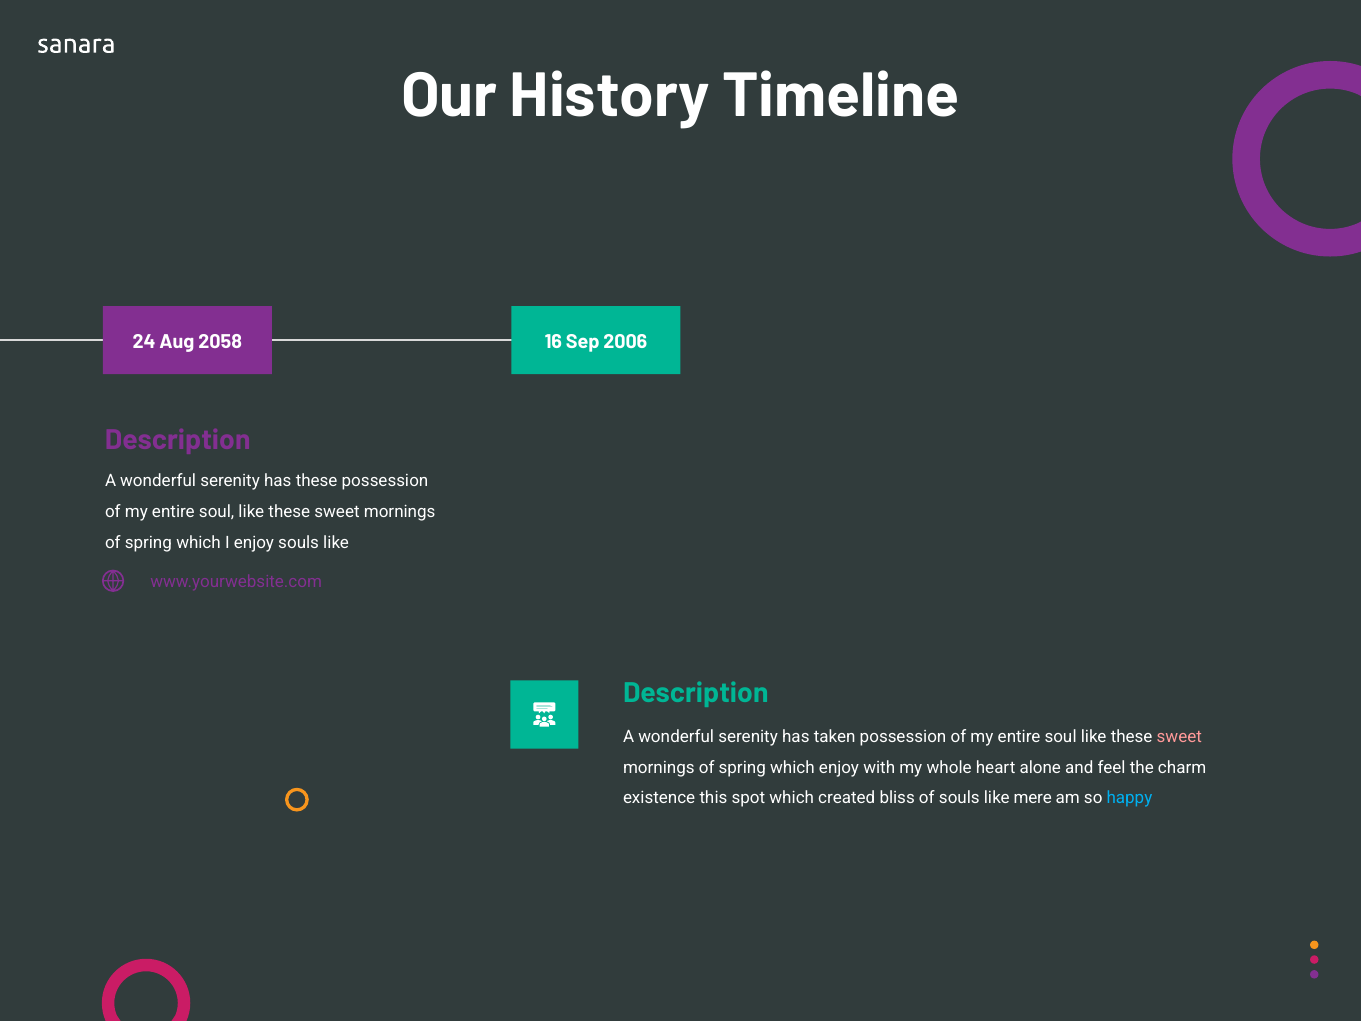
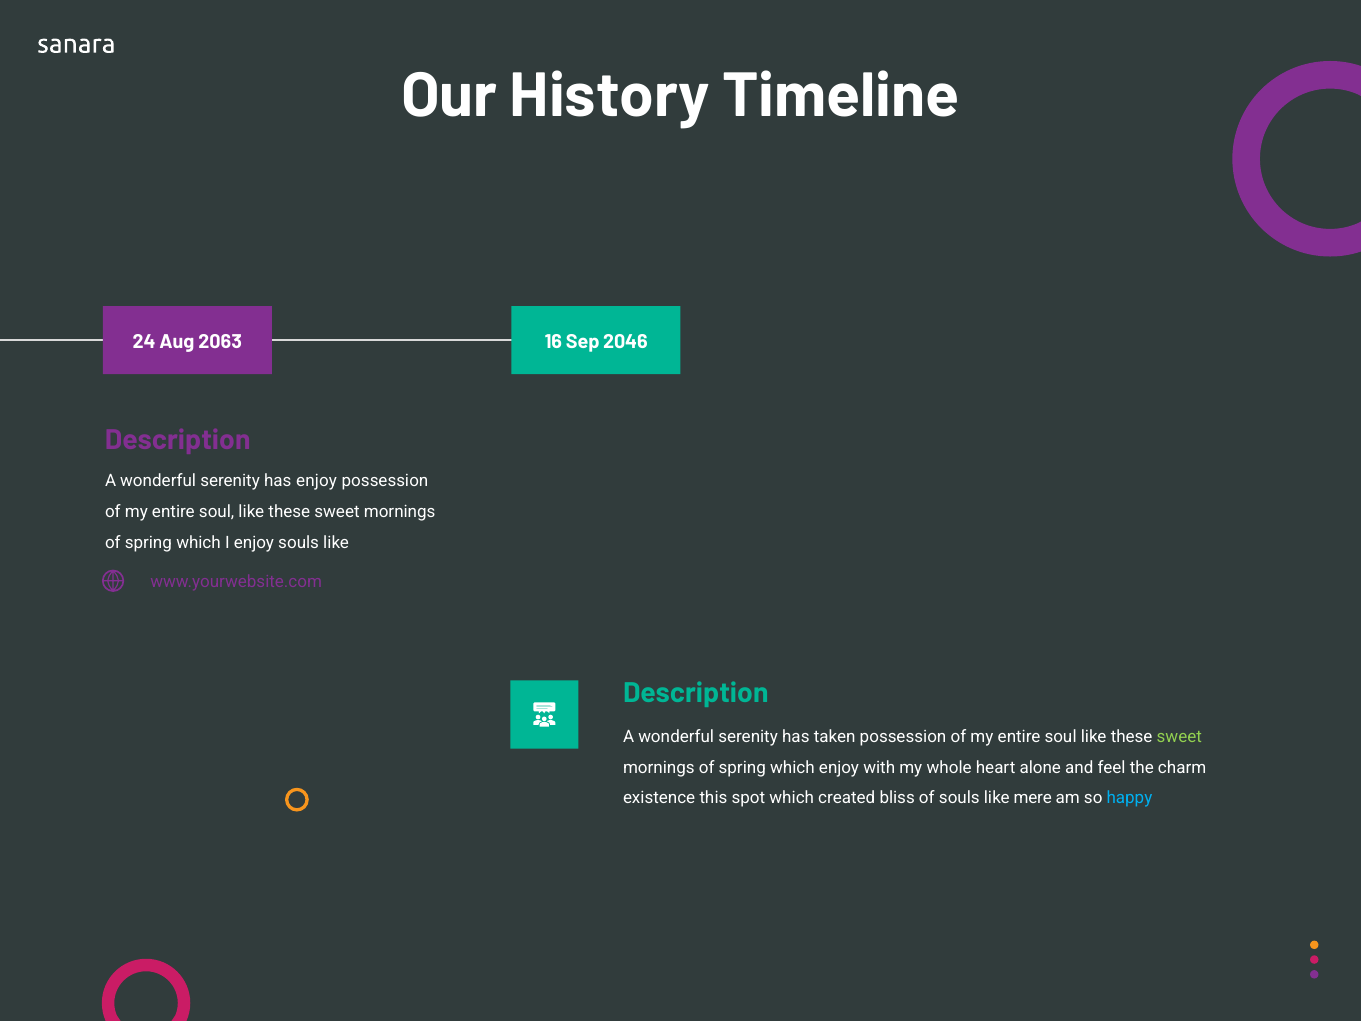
2058: 2058 -> 2063 (220, 342)
2006: 2006 -> 2046 (625, 342)
has these: these -> enjoy (317, 481)
sweet colour: pink -> light green (1179, 737)
